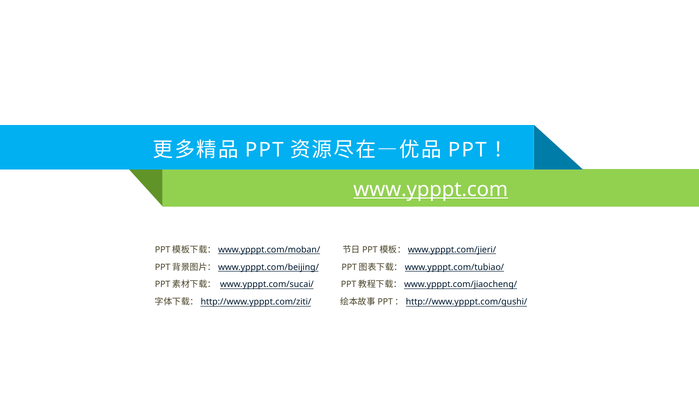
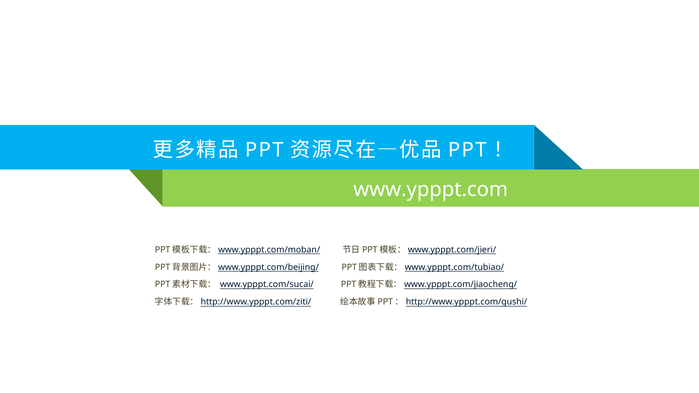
www.ypppt.com underline: present -> none (431, 189)
